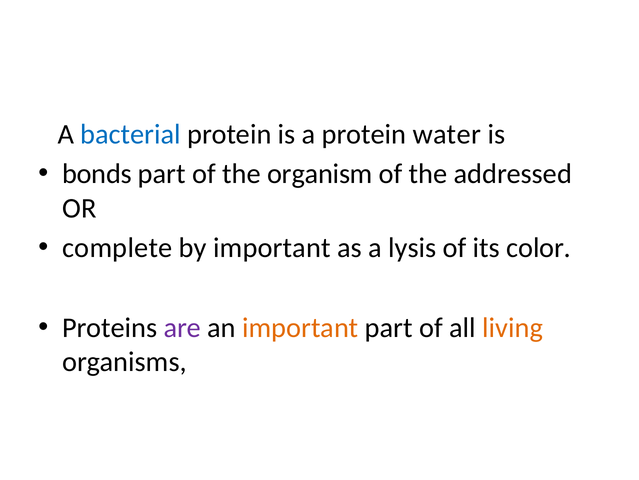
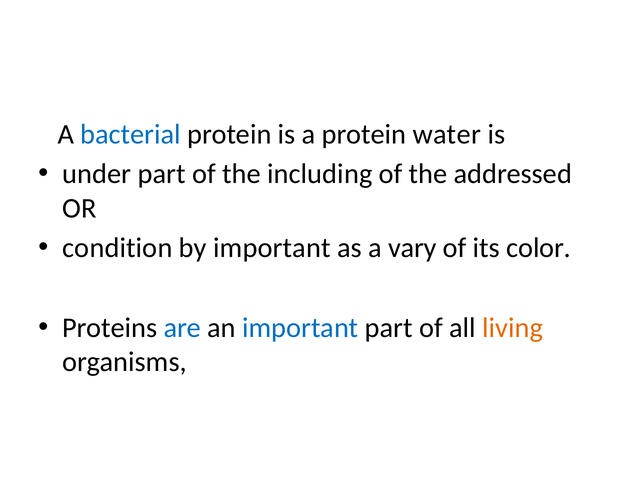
bonds: bonds -> under (97, 174)
organism: organism -> including (320, 174)
complete: complete -> condition (117, 248)
lysis: lysis -> vary (413, 248)
are colour: purple -> blue (182, 327)
important colour: orange -> blue (300, 327)
